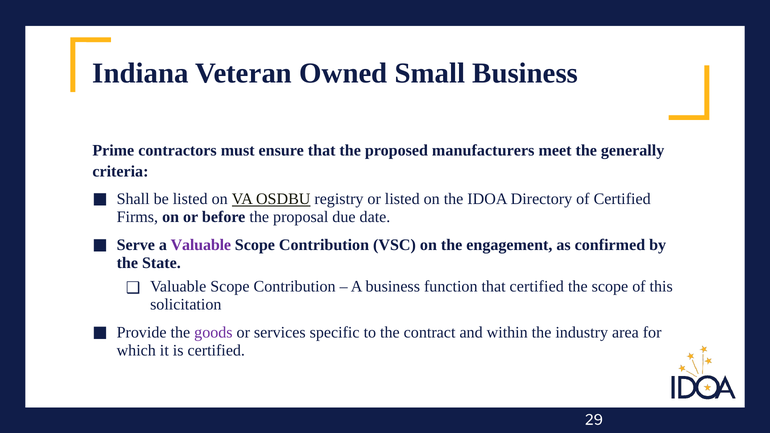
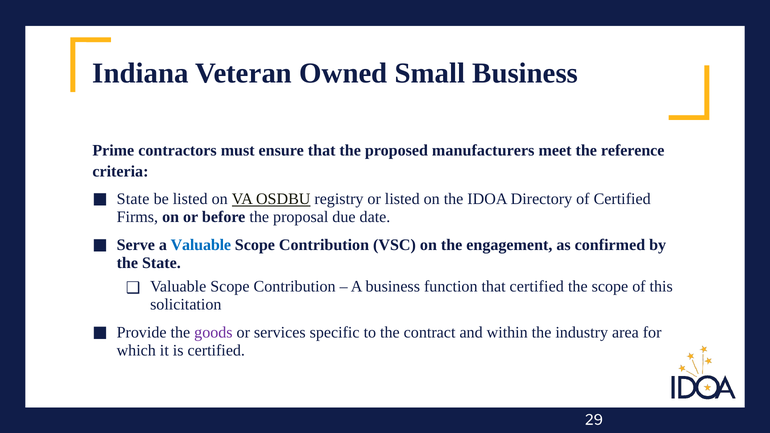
generally: generally -> reference (633, 150)
Shall: Shall -> State (133, 199)
Valuable colour: purple -> blue (201, 245)
